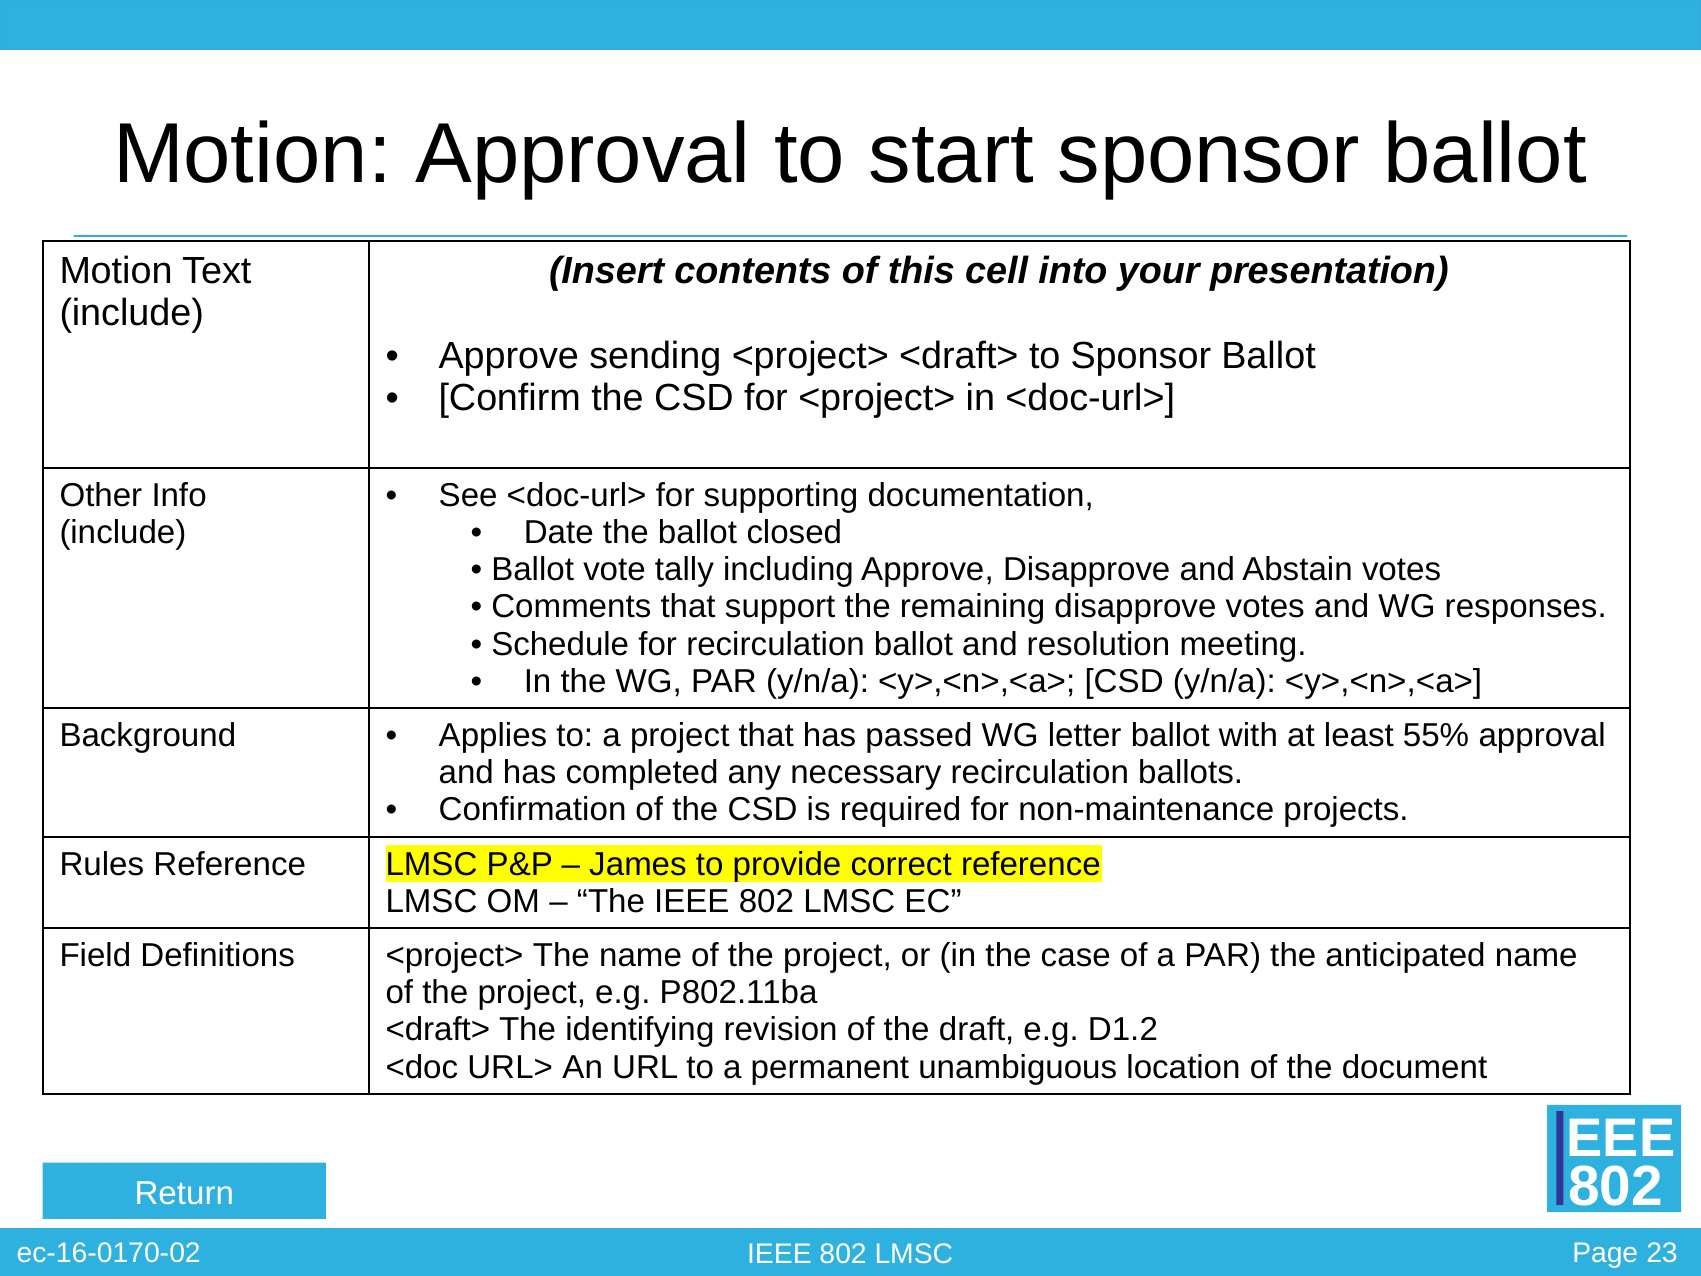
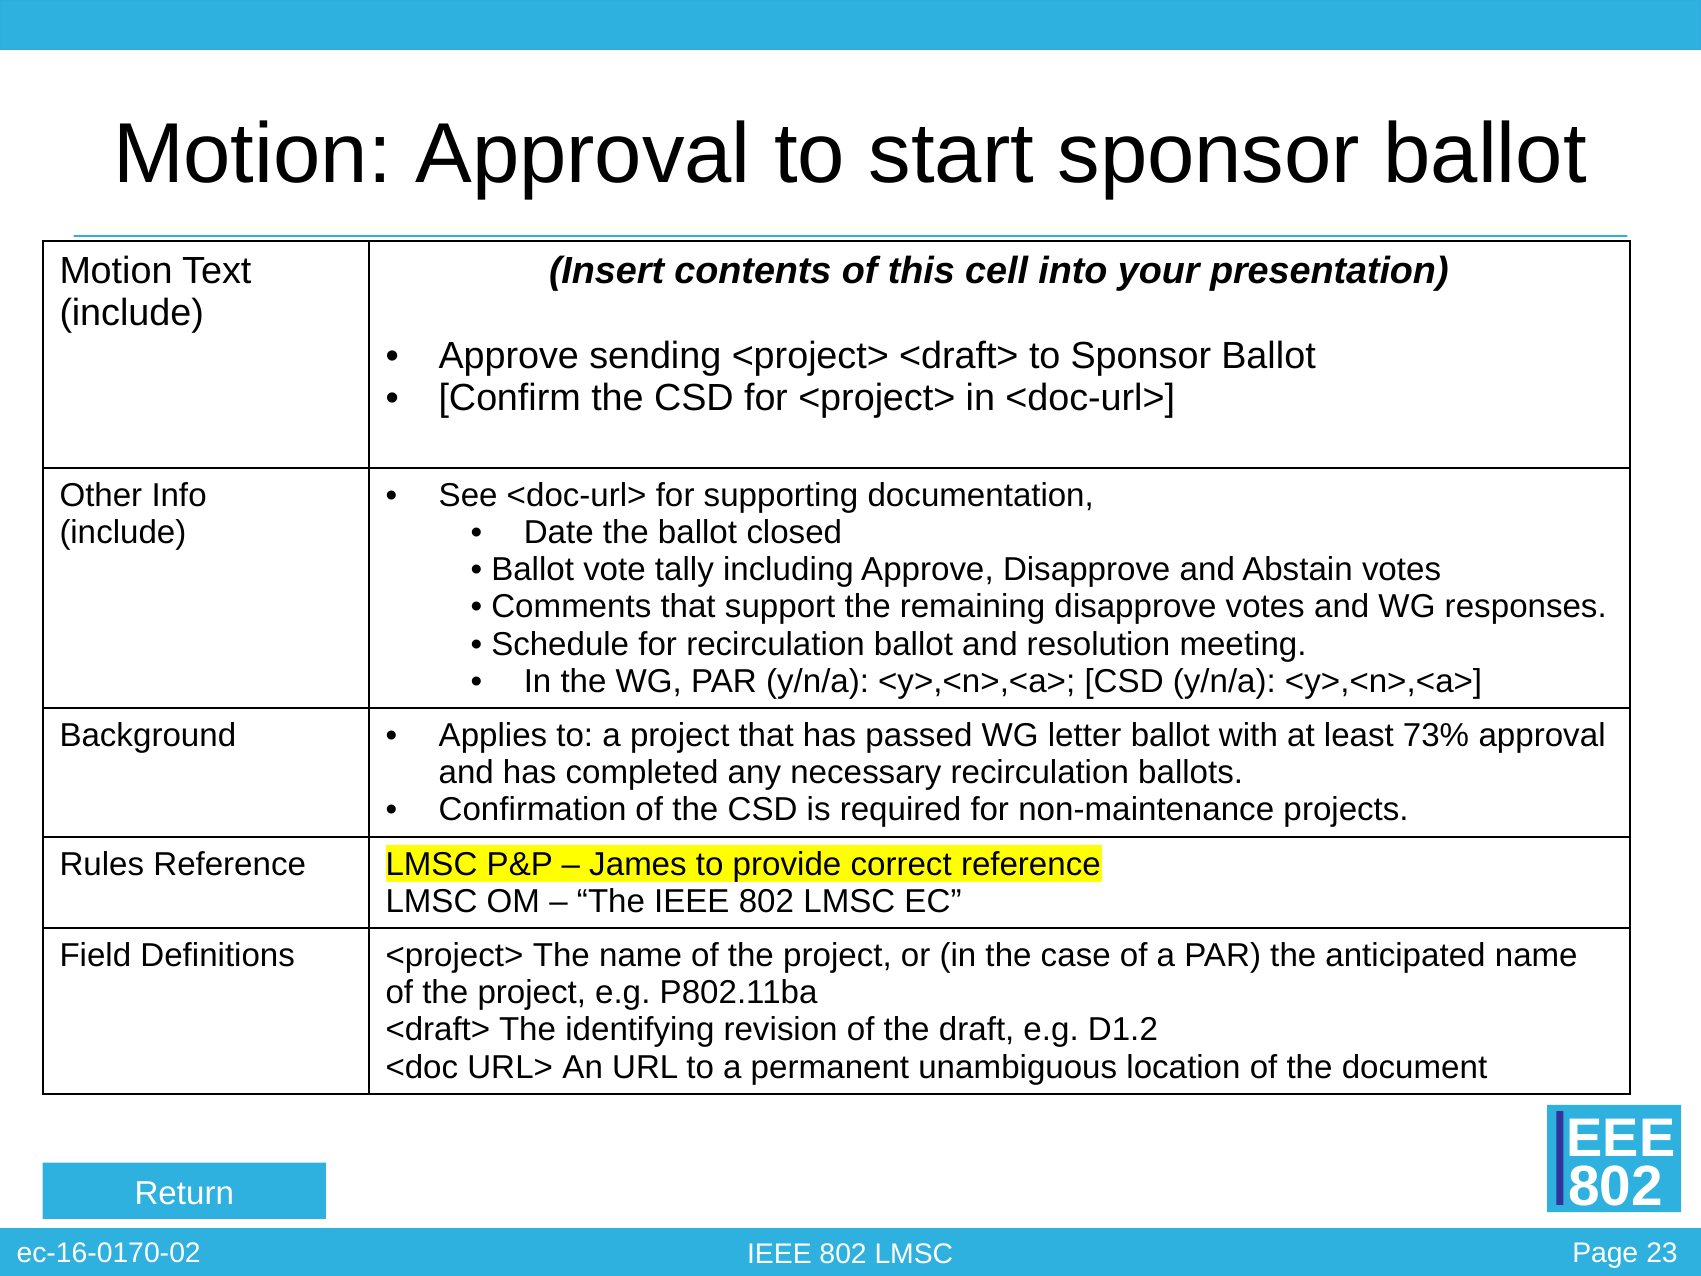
55%: 55% -> 73% (1436, 735)
